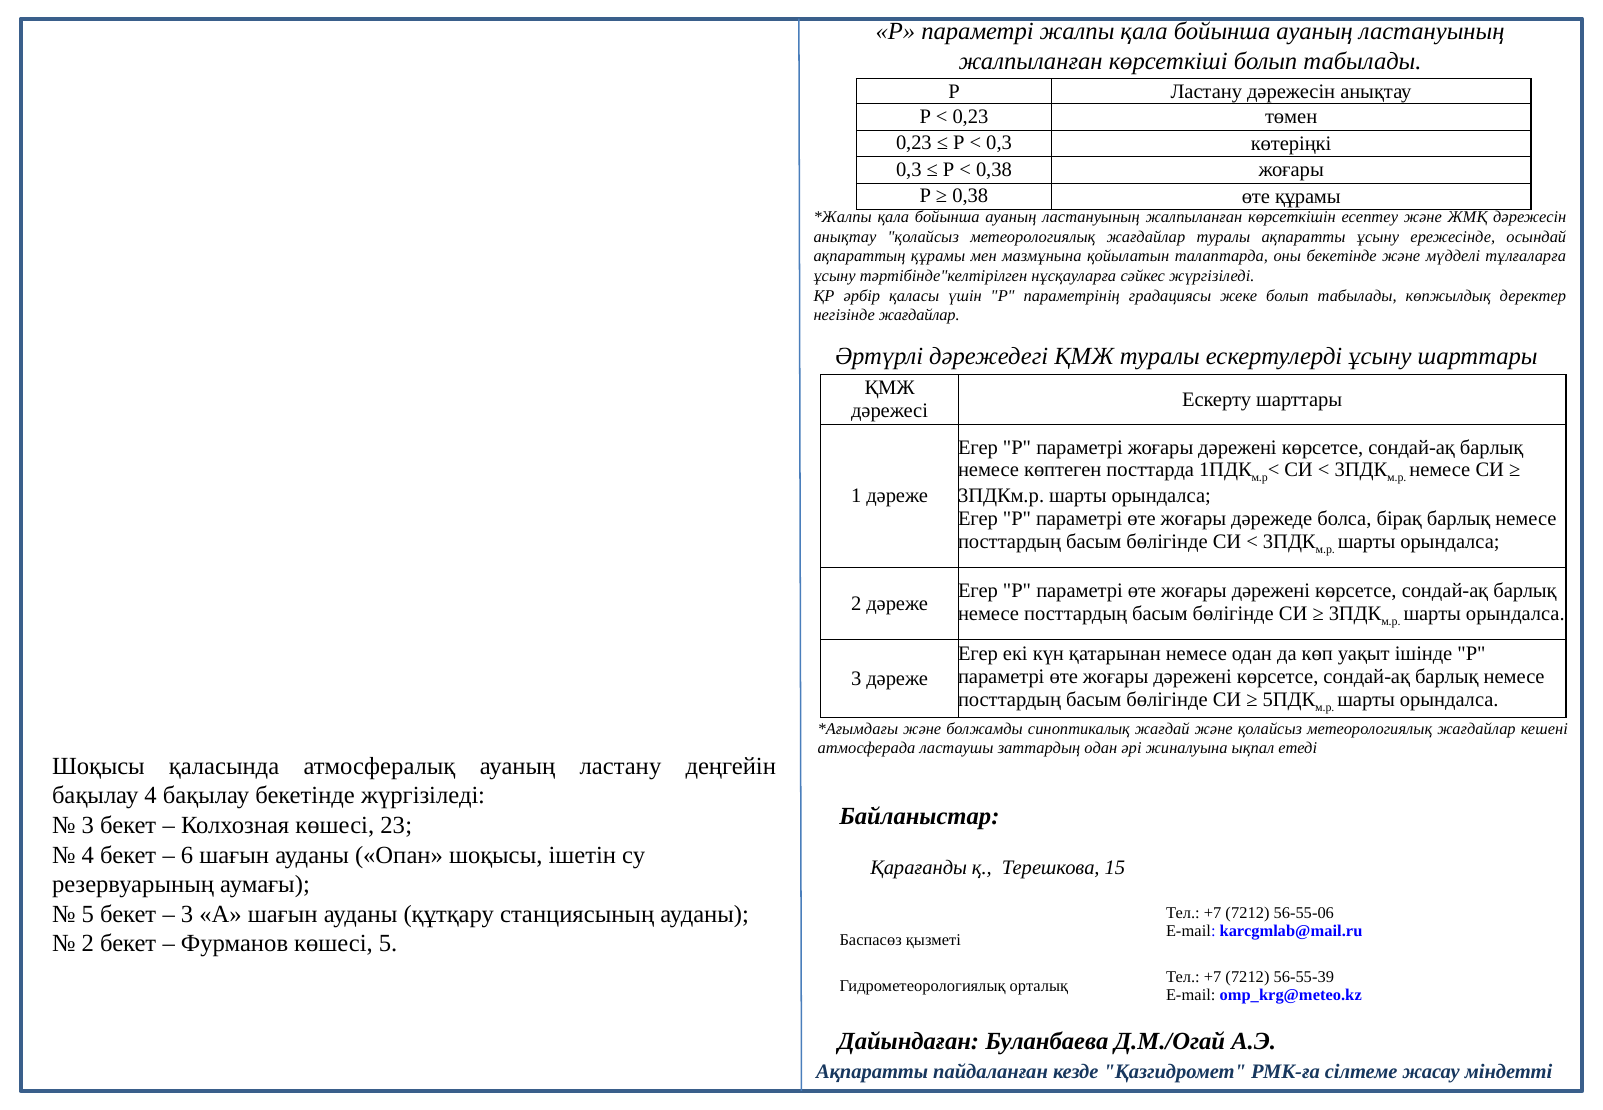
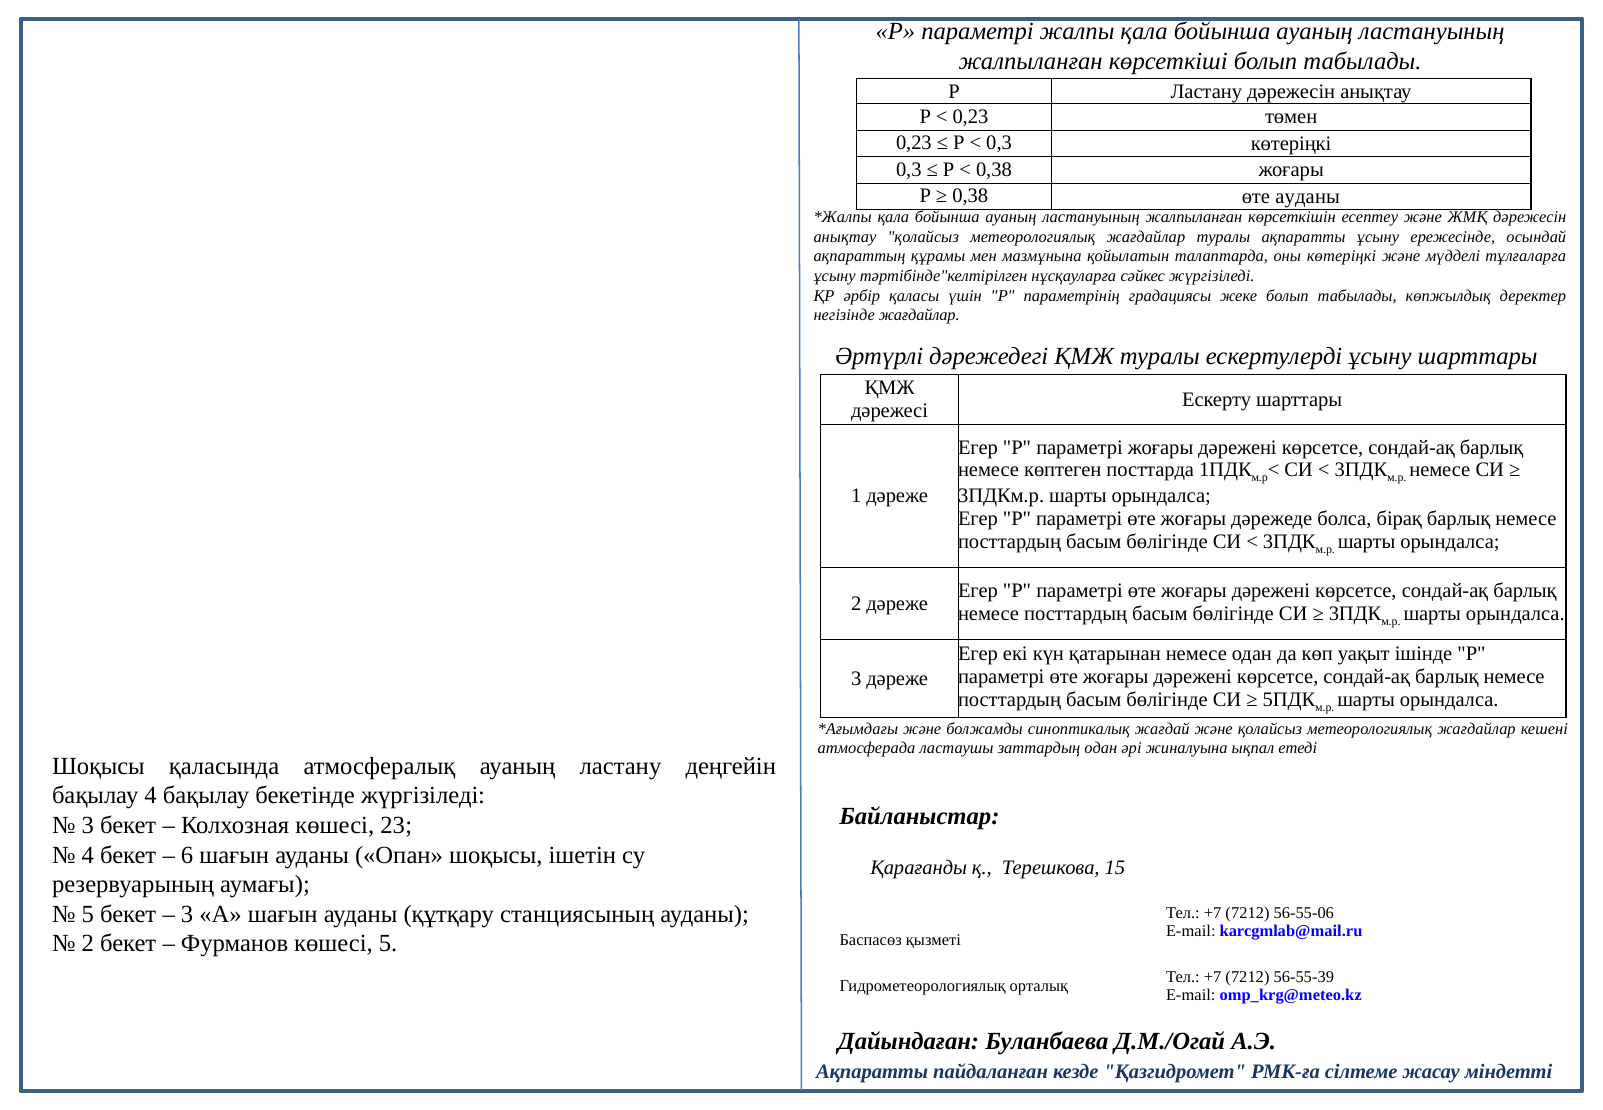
өте құрамы: құрамы -> ауданы (1308, 196)
оны бекетінде: бекетінде -> көтеріңкі (1342, 256)
